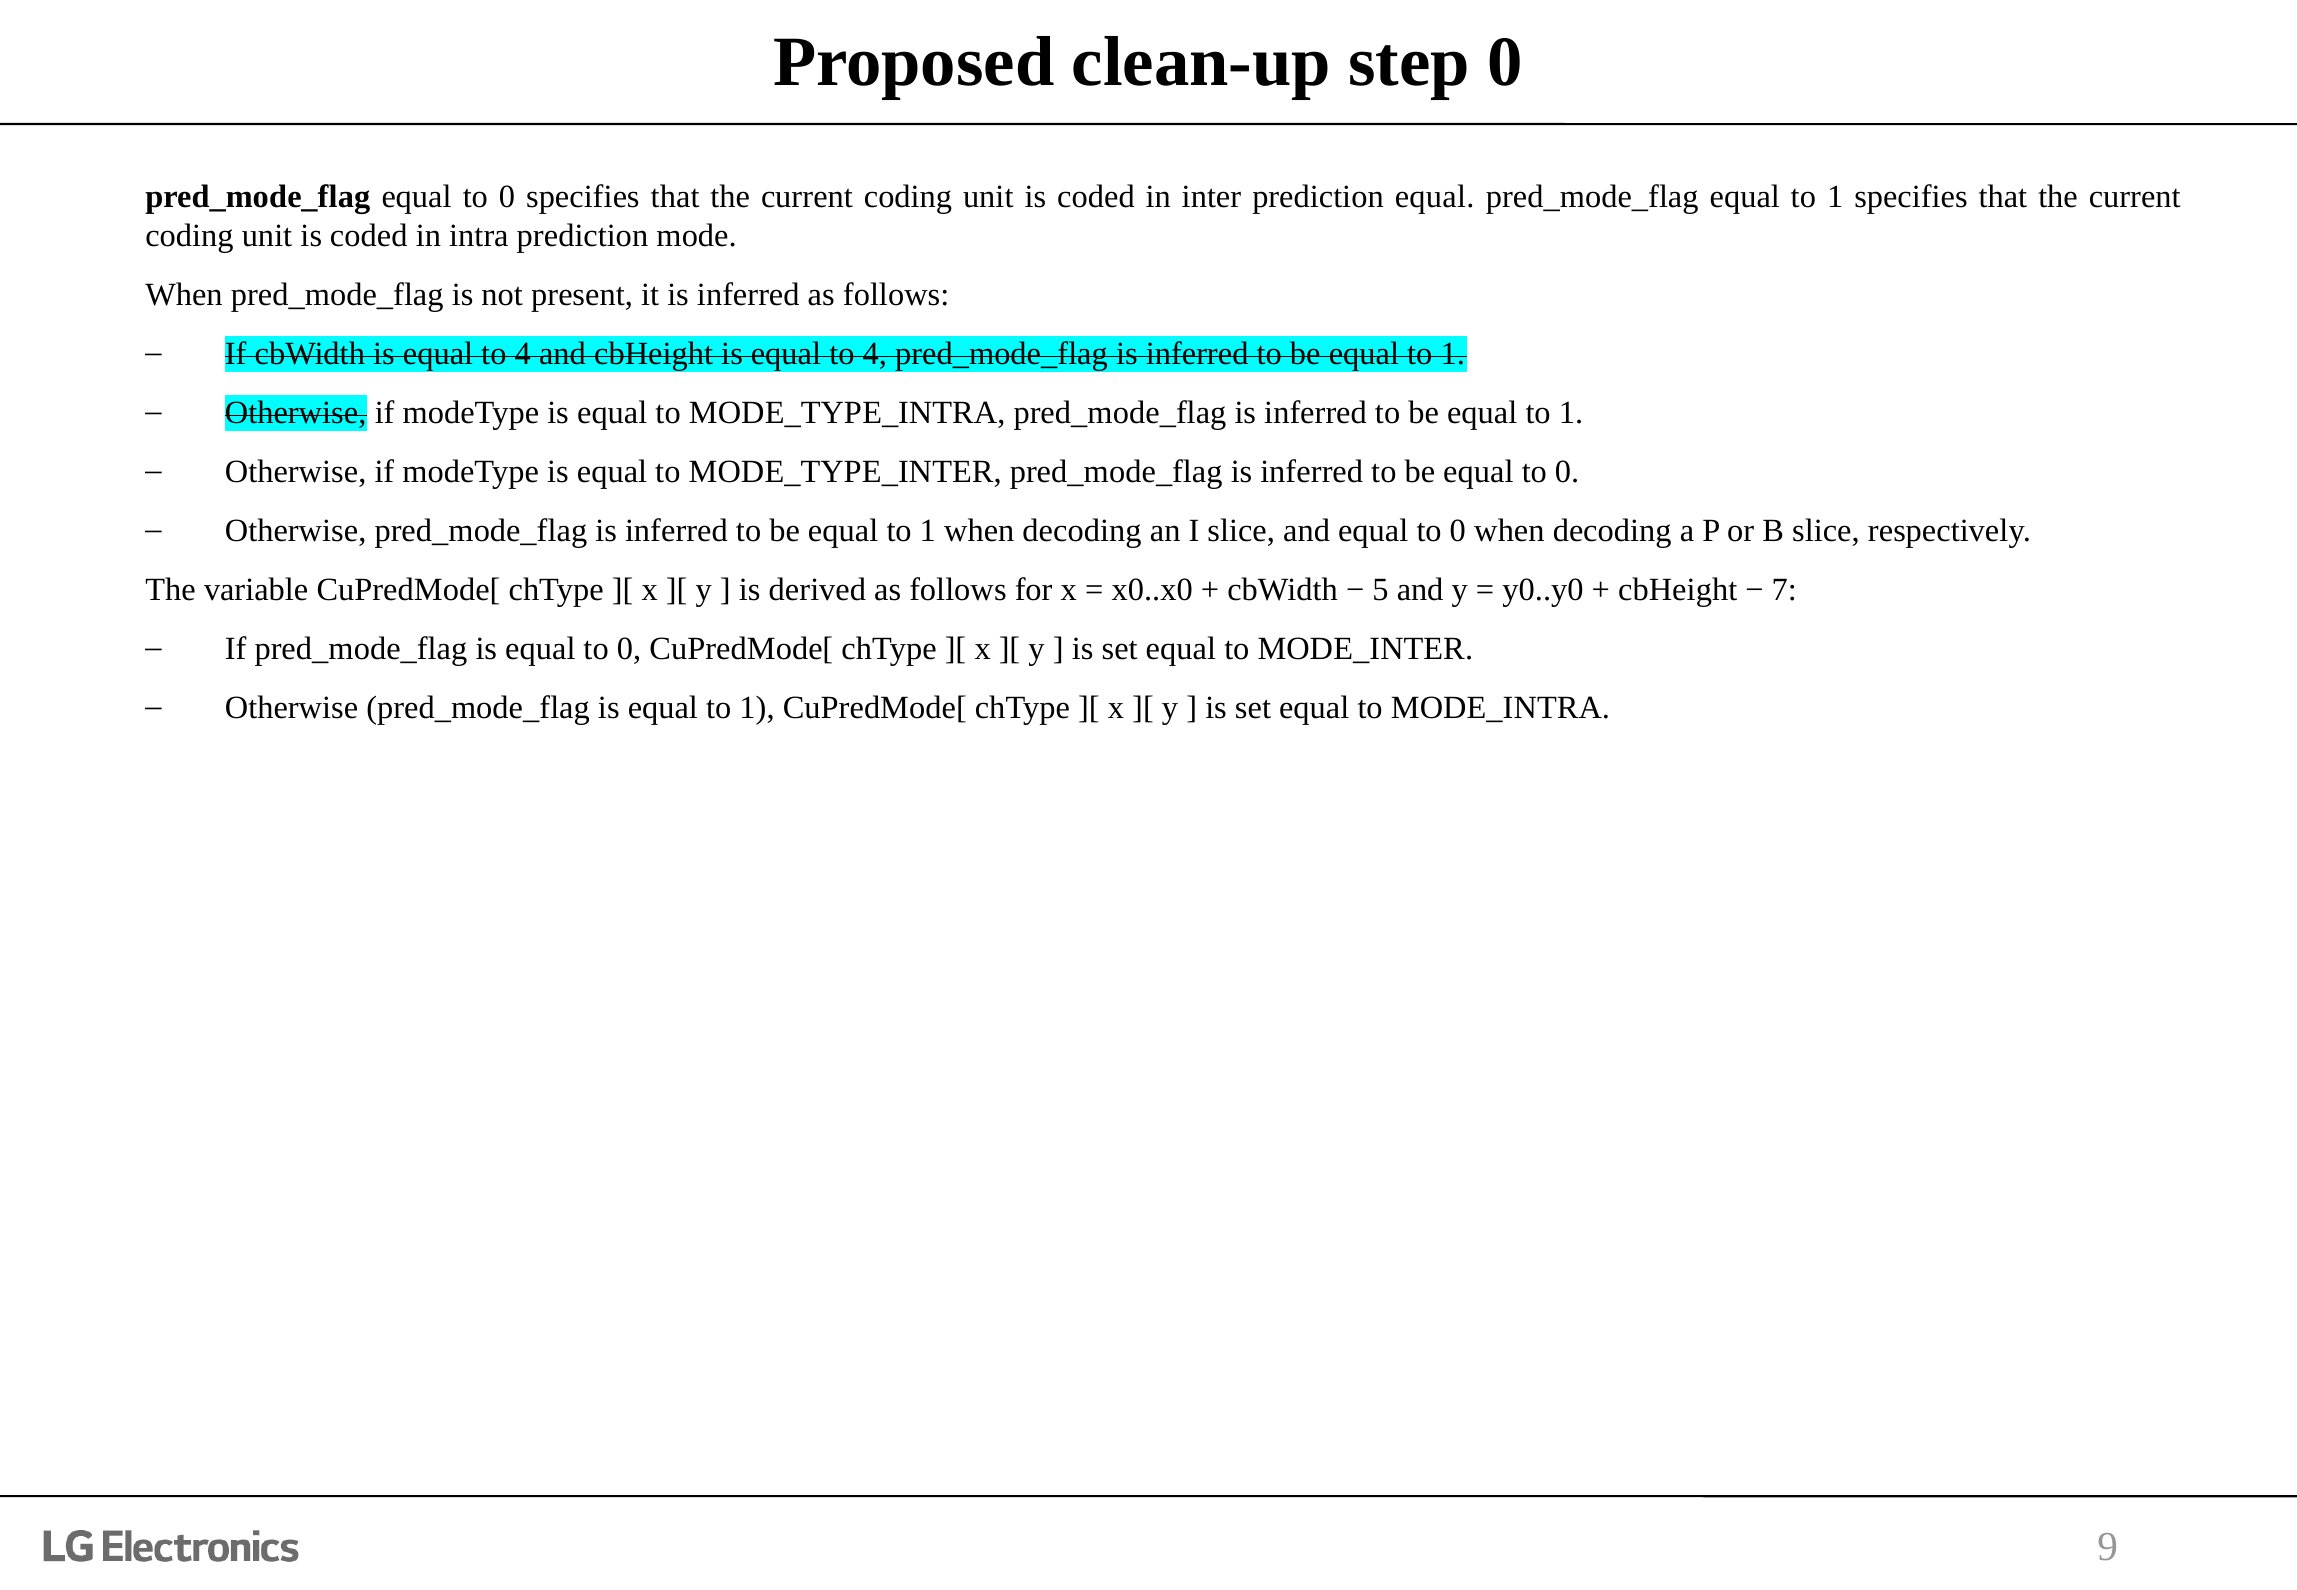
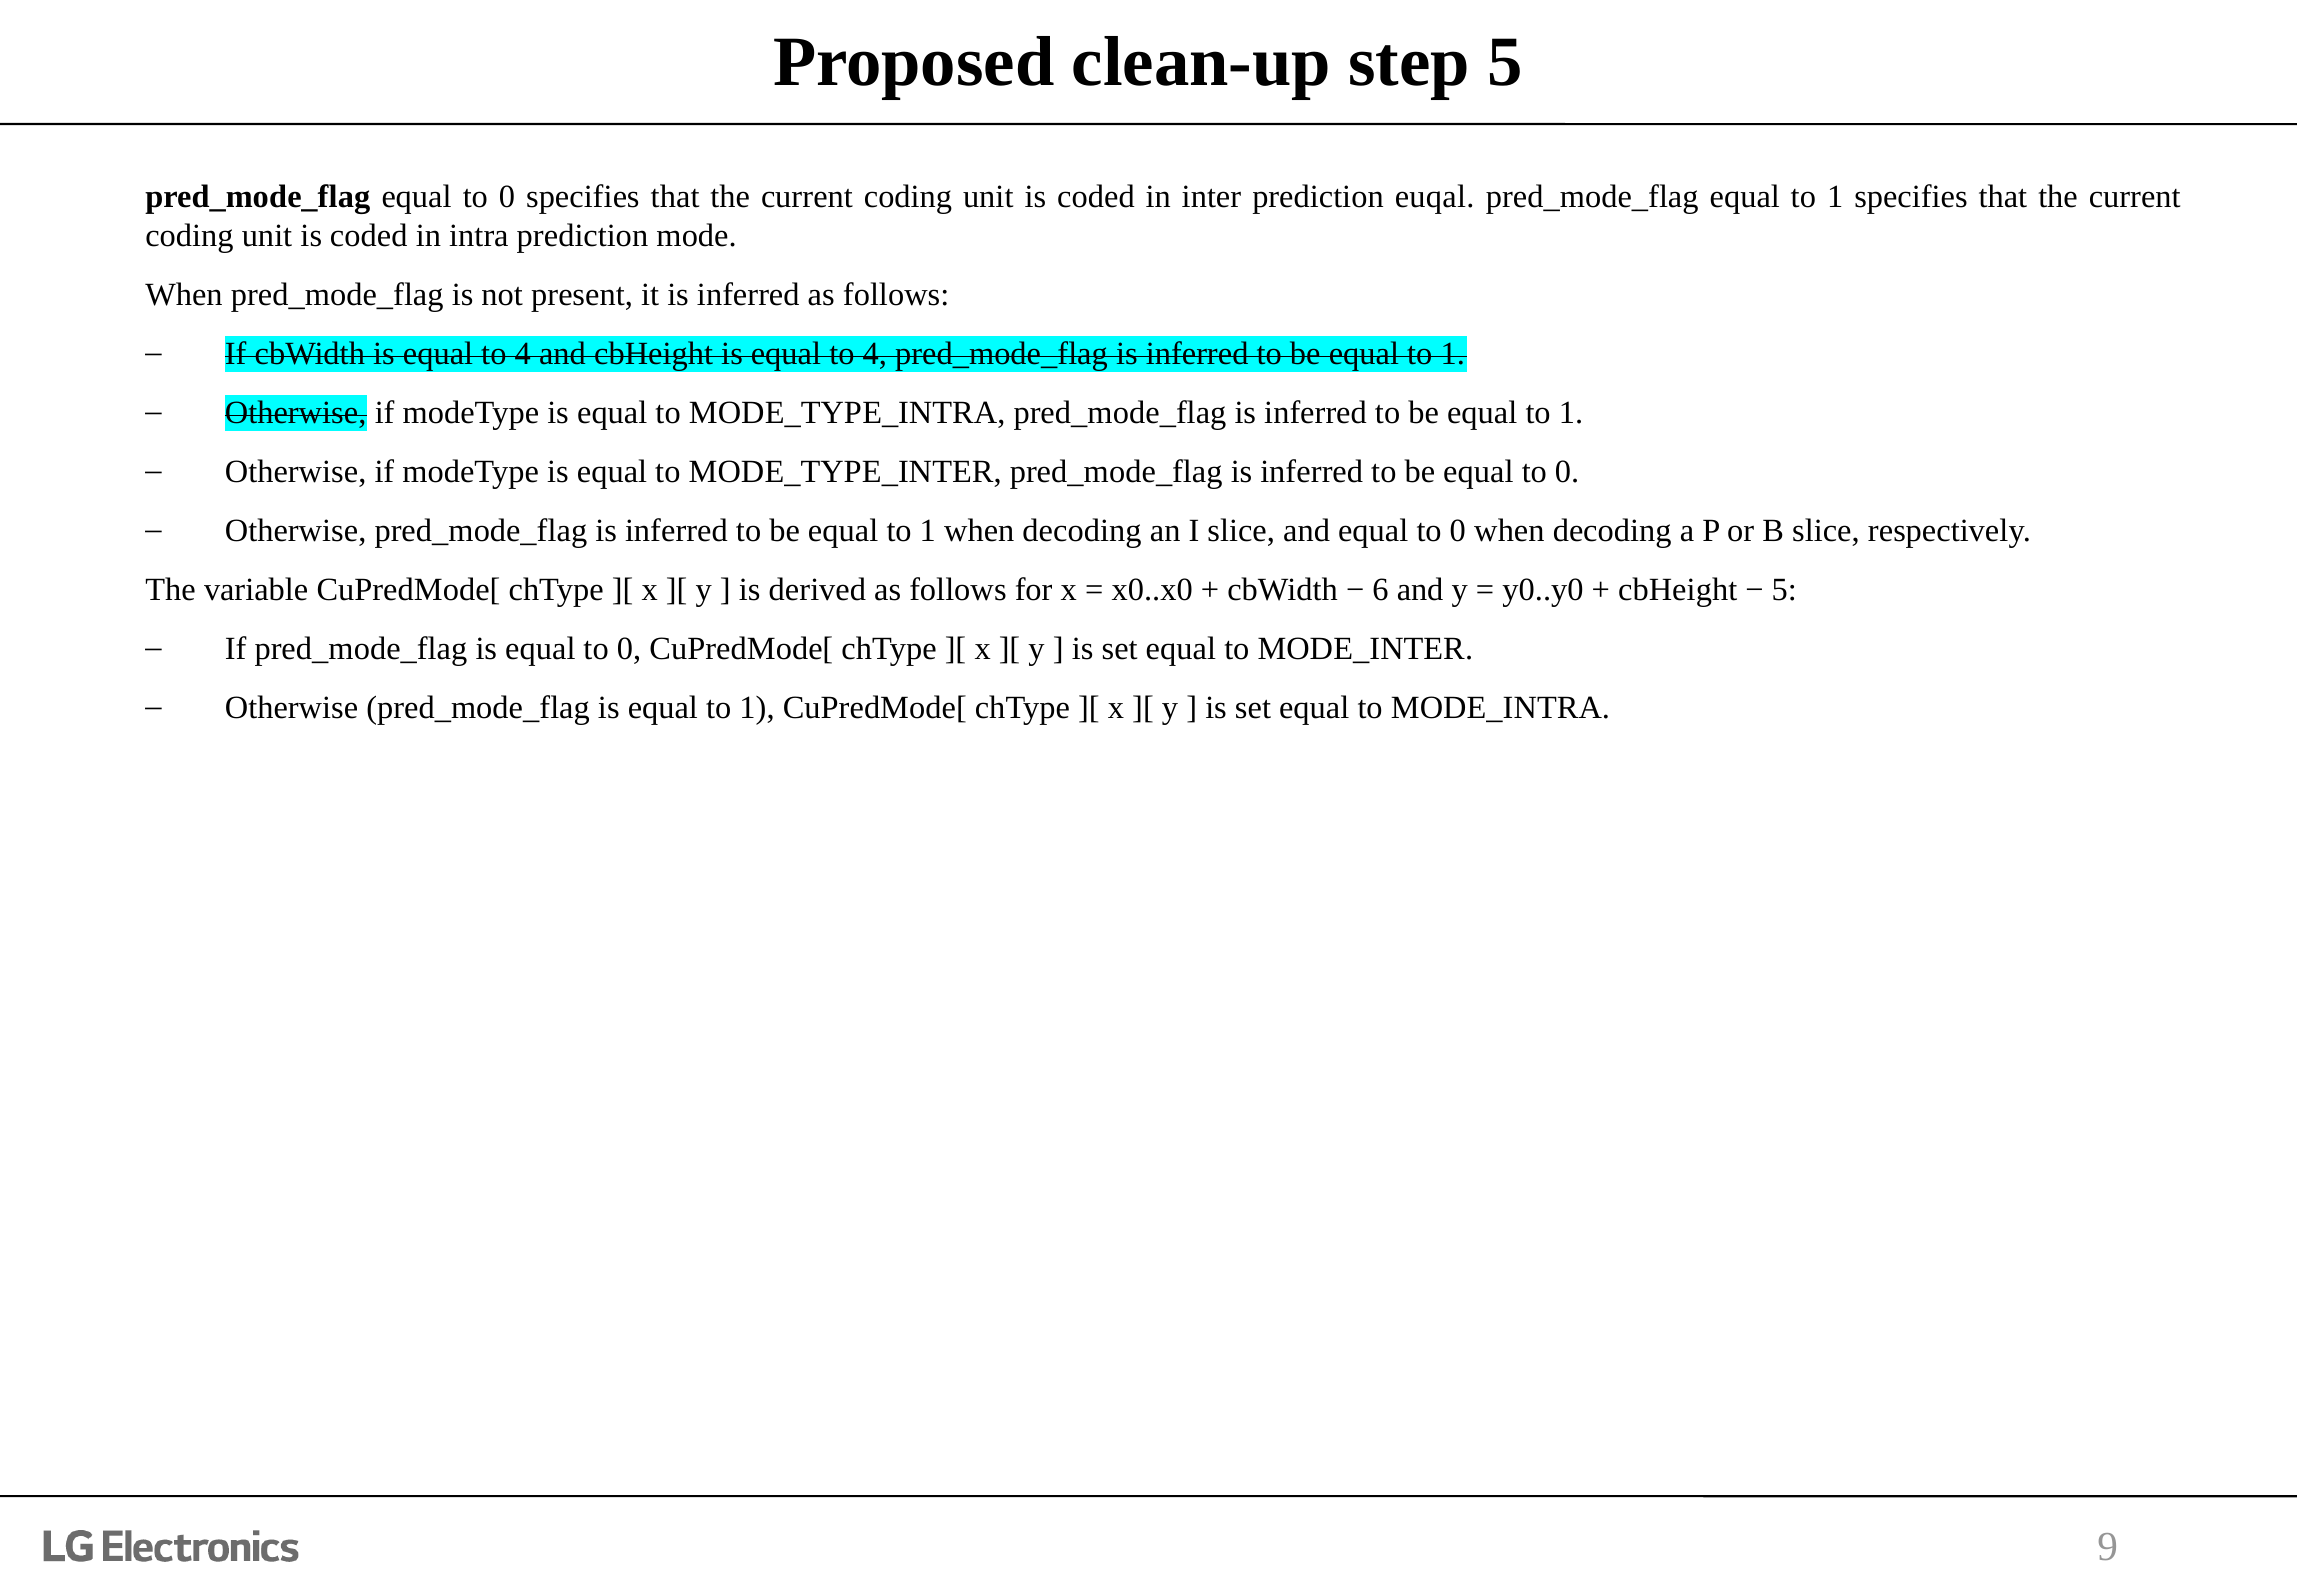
step 0: 0 -> 5 (1505, 62)
prediction equal: equal -> euqal (1435, 197)
5: 5 -> 6 (1381, 590)
7: 7 -> 5 (1784, 590)
